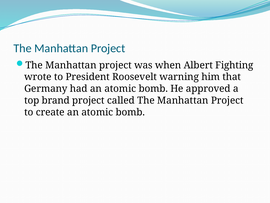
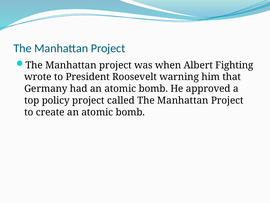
brand: brand -> policy (56, 100)
